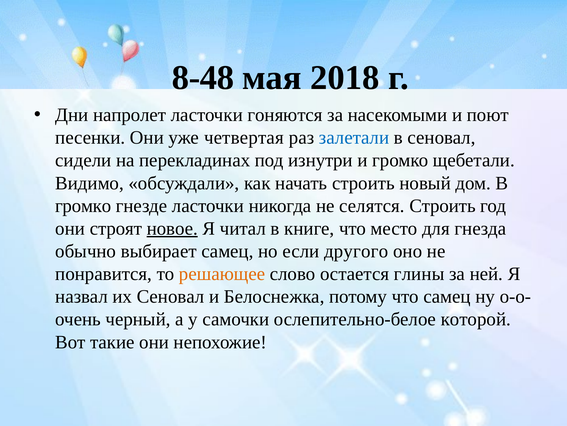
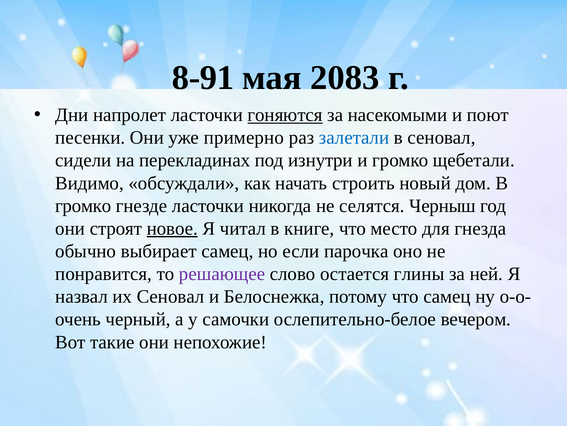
8-48: 8-48 -> 8-91 (203, 78)
2018: 2018 -> 2083 (345, 78)
гоняются underline: none -> present (285, 115)
четвертая: четвертая -> примерно (244, 137)
селятся Строить: Строить -> Черныш (443, 205)
другого: другого -> парочка (356, 251)
решающее colour: orange -> purple (222, 273)
которой: которой -> вечером (476, 319)
